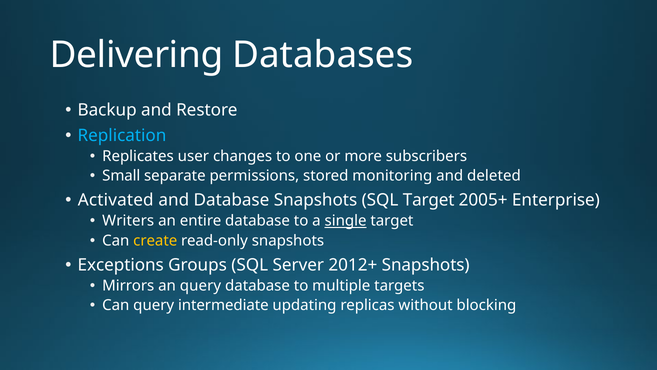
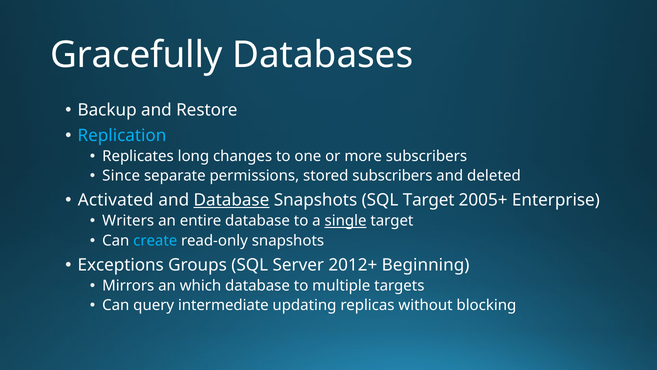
Delivering: Delivering -> Gracefully (136, 55)
user: user -> long (193, 156)
Small: Small -> Since (121, 176)
stored monitoring: monitoring -> subscribers (392, 176)
Database underline: none -> present (231, 200)
create colour: yellow -> light blue (155, 240)
2012+ Snapshots: Snapshots -> Beginning (426, 265)
an query: query -> which (201, 285)
